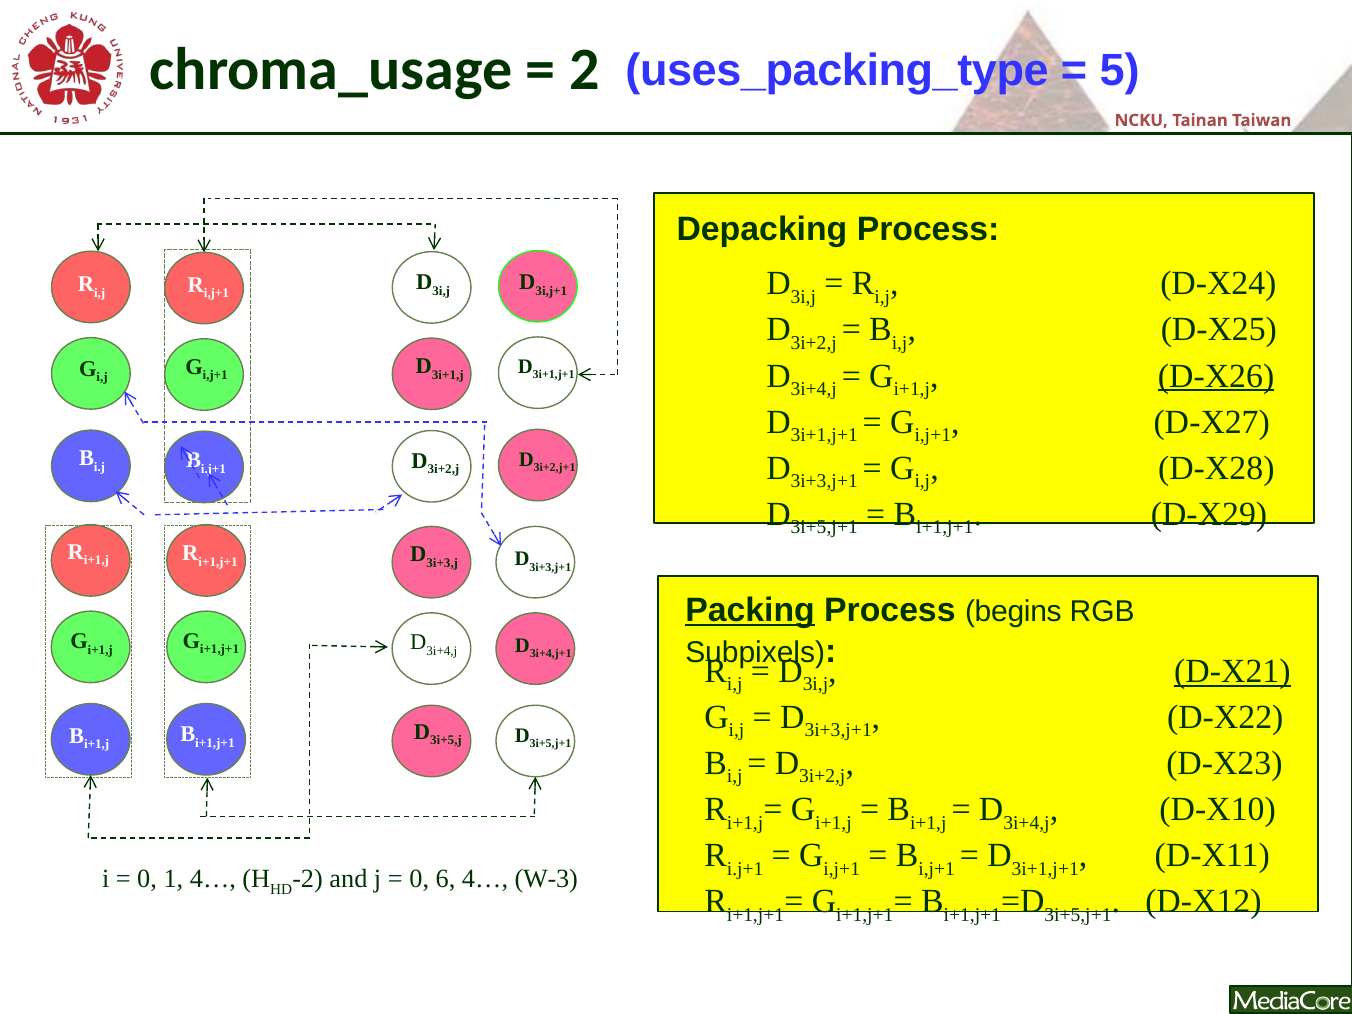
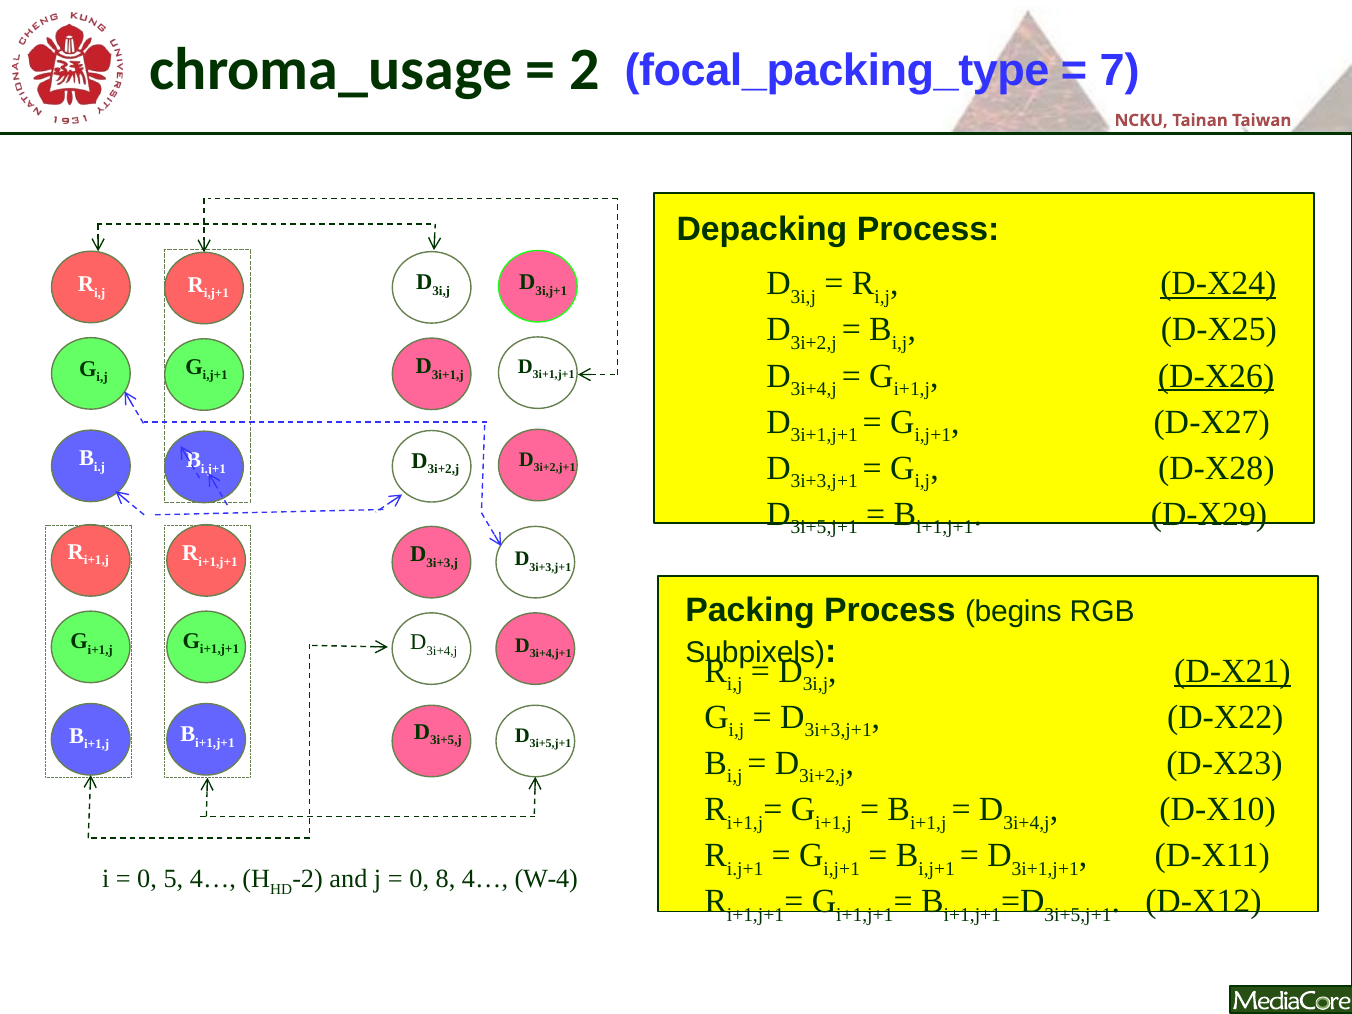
uses_packing_type: uses_packing_type -> focal_packing_type (837, 71)
5: 5 -> 7 (1120, 71)
D-X24 underline: none -> present (1218, 284)
Packing underline: present -> none (750, 610)
1: 1 -> 5 (173, 879)
6: 6 -> 8 (446, 879)
W-3: W-3 -> W-4 (546, 879)
